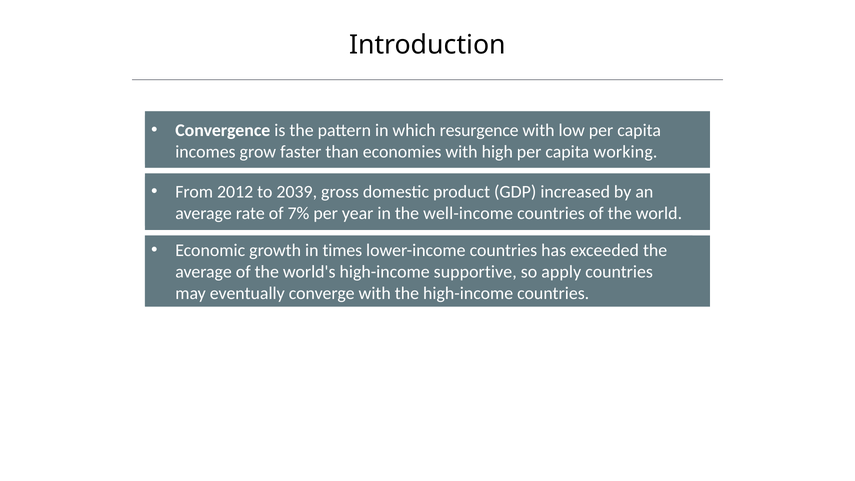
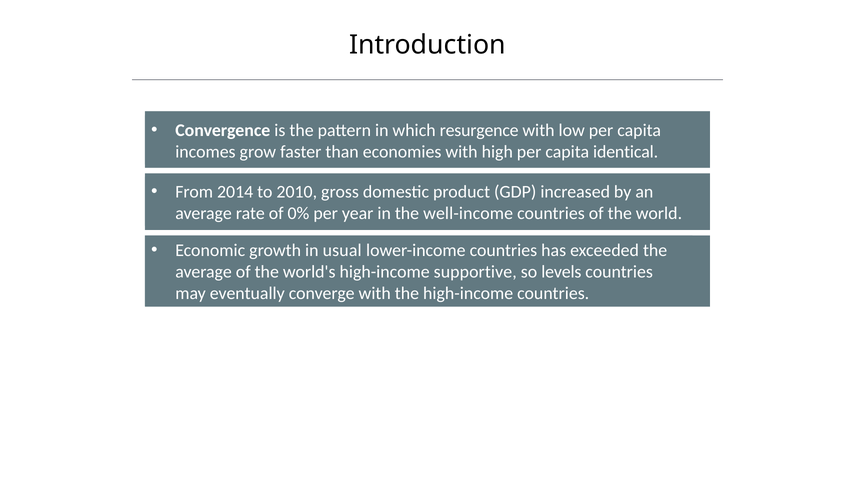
working: working -> identical (626, 152)
2012: 2012 -> 2014 (235, 192)
2039: 2039 -> 2010 (297, 192)
7%: 7% -> 0% (298, 213)
times: times -> usual (342, 251)
apply: apply -> levels (561, 272)
